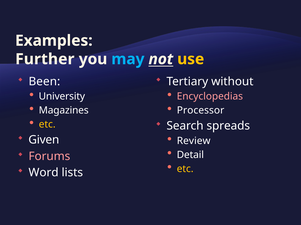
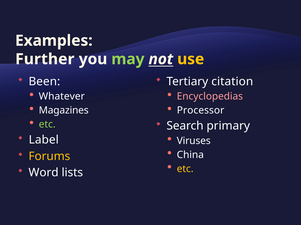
may colour: light blue -> light green (128, 59)
without: without -> citation (232, 82)
University: University -> Whatever (62, 97)
etc colour: yellow -> light green (47, 125)
spreads: spreads -> primary (228, 126)
Given: Given -> Label (44, 140)
Review: Review -> Viruses (194, 141)
Detail: Detail -> China (190, 155)
Forums colour: pink -> yellow (49, 157)
